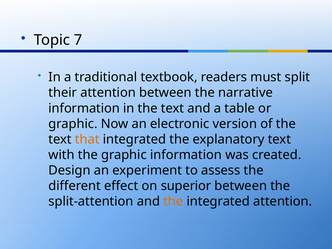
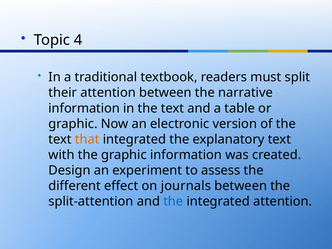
7: 7 -> 4 (78, 40)
superior: superior -> journals (186, 186)
the colour: orange -> blue (173, 201)
